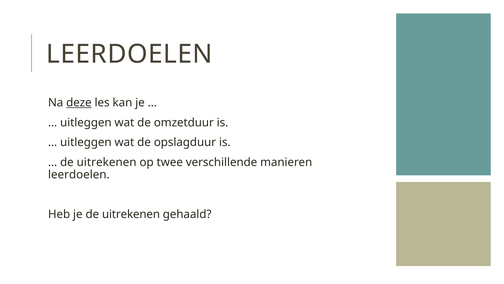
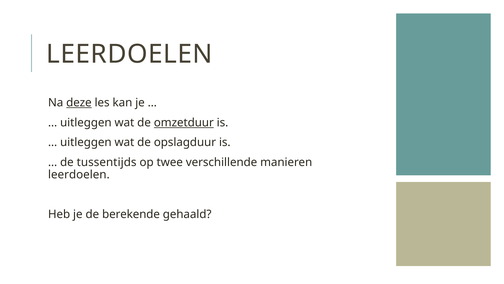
omzetduur underline: none -> present (184, 122)
uitrekenen: uitrekenen -> tussentijds (107, 162)
je de uitrekenen: uitrekenen -> berekende (131, 214)
